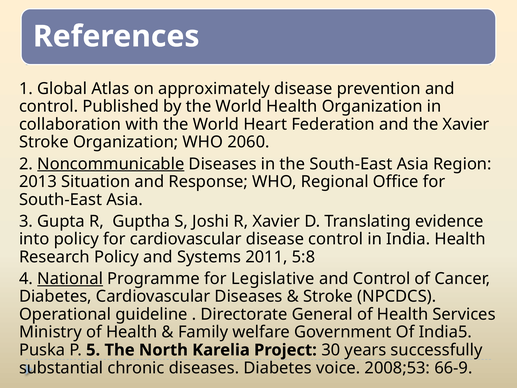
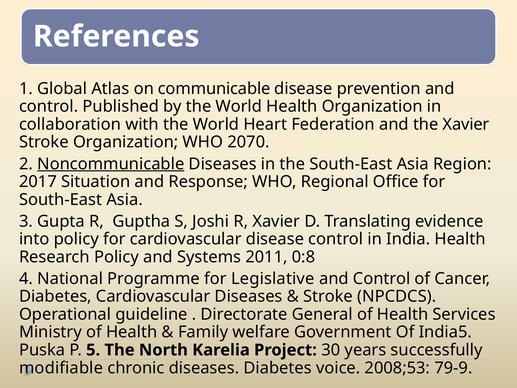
approximately: approximately -> communicable (214, 89)
2060: 2060 -> 2070 (249, 142)
2013: 2013 -> 2017 (38, 182)
5:8: 5:8 -> 0:8 (304, 257)
National underline: present -> none (70, 278)
substantial: substantial -> modifiable (61, 368)
66-9: 66-9 -> 79-9 (453, 368)
